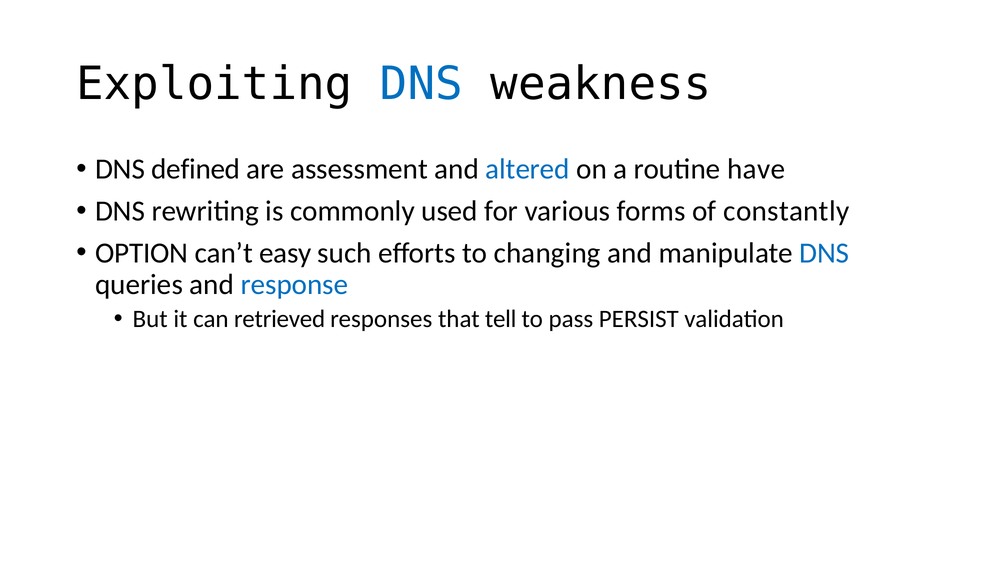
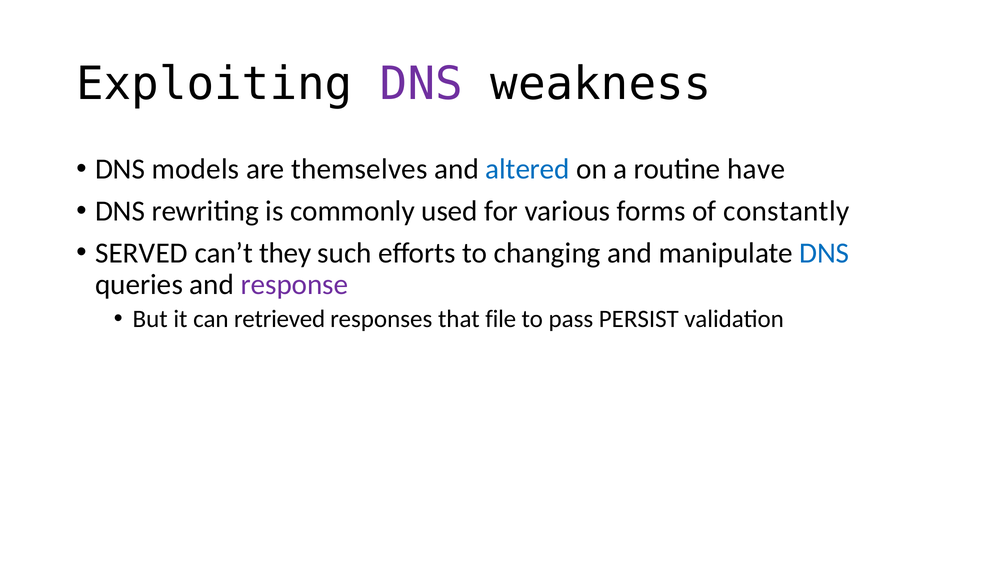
DNS colour: blue -> purple (421, 84)
defined: defined -> models (196, 169)
assessment: assessment -> themselves (359, 169)
OPTION: OPTION -> SERVED (141, 253)
easy: easy -> they (285, 253)
response colour: blue -> purple (294, 284)
tell: tell -> file (501, 319)
